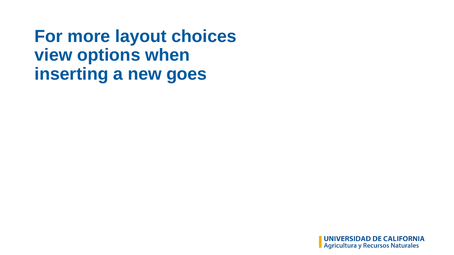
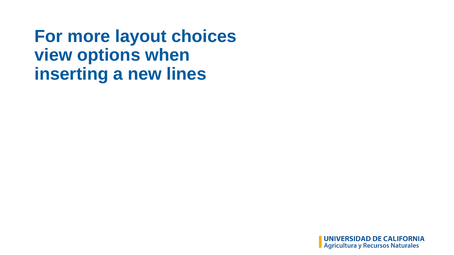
goes: goes -> lines (187, 74)
